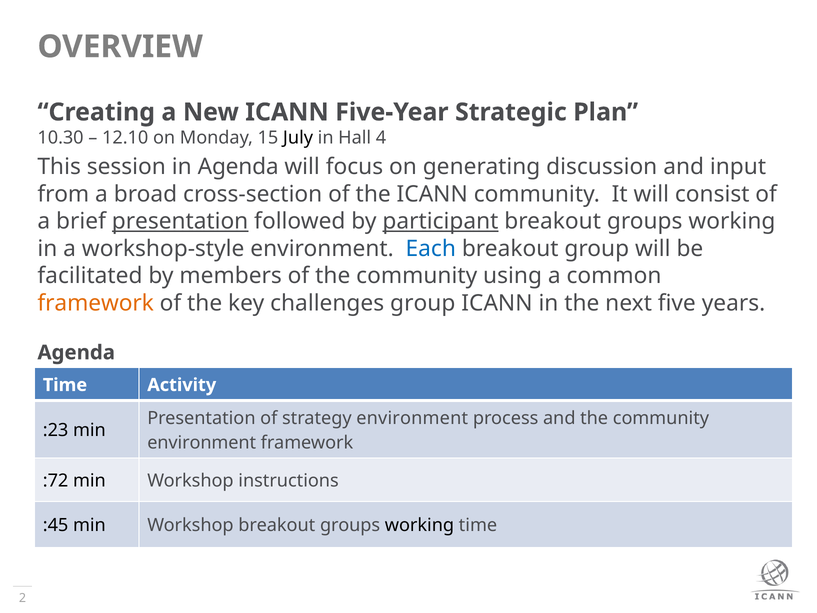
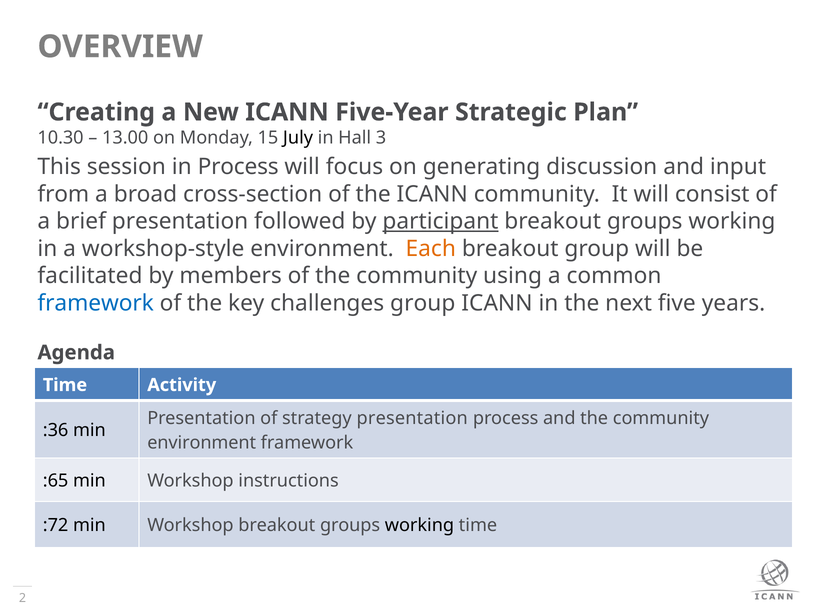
12.10: 12.10 -> 13.00 (125, 138)
4: 4 -> 3 (381, 138)
in Agenda: Agenda -> Process (238, 167)
presentation underline: present -> none (180, 221)
Each colour: blue -> orange (431, 249)
framework colour: orange -> blue (96, 303)
strategy environment: environment -> presentation (412, 418)
:23: :23 -> :36 (56, 430)
:72: :72 -> :65 (56, 481)
:45: :45 -> :72 (56, 525)
